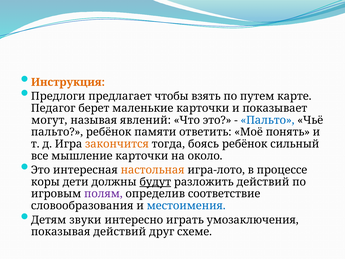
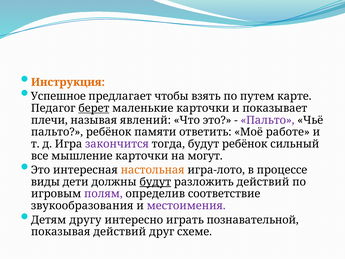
Предлоги: Предлоги -> Успешное (58, 96)
берет underline: none -> present (94, 108)
могут: могут -> плечи (49, 120)
Пальто colour: blue -> purple (267, 120)
понять: понять -> работе (288, 132)
закончится colour: orange -> purple (117, 144)
тогда боясь: боясь -> будут (204, 144)
около: около -> могут (205, 156)
коры: коры -> виды (45, 182)
словообразования: словообразования -> звукообразования (82, 206)
местоимения colour: blue -> purple (186, 206)
звуки: звуки -> другу (85, 220)
умозаключения: умозаключения -> познавательной (253, 220)
